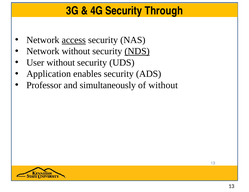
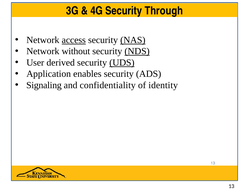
NAS underline: none -> present (133, 40)
User without: without -> derived (61, 63)
UDS underline: none -> present (122, 63)
Professor: Professor -> Signaling (44, 85)
simultaneously: simultaneously -> confidentiality (108, 85)
of without: without -> identity (163, 85)
